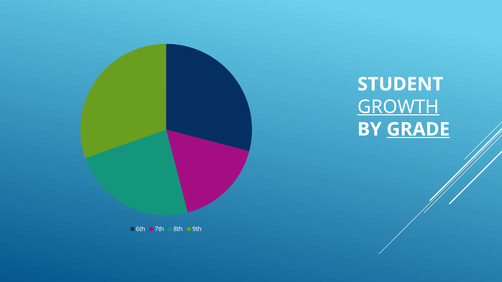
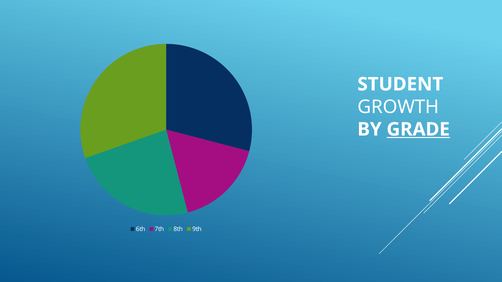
GROWTH underline: present -> none (398, 107)
